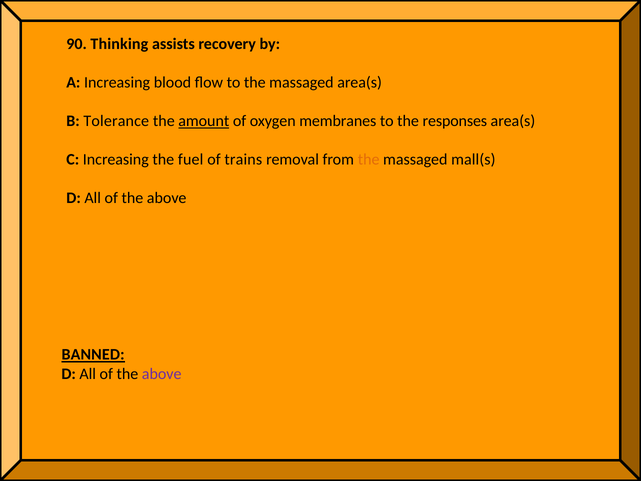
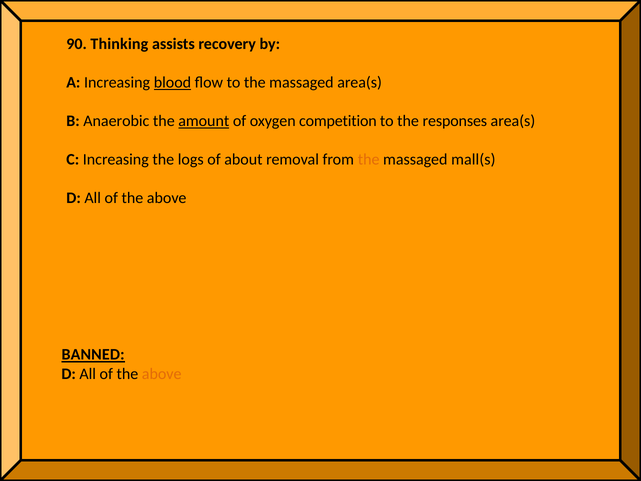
blood underline: none -> present (172, 82)
Tolerance: Tolerance -> Anaerobic (116, 121)
membranes: membranes -> competition (338, 121)
fuel: fuel -> logs (191, 159)
trains: trains -> about (243, 159)
above colour: purple -> orange (162, 374)
